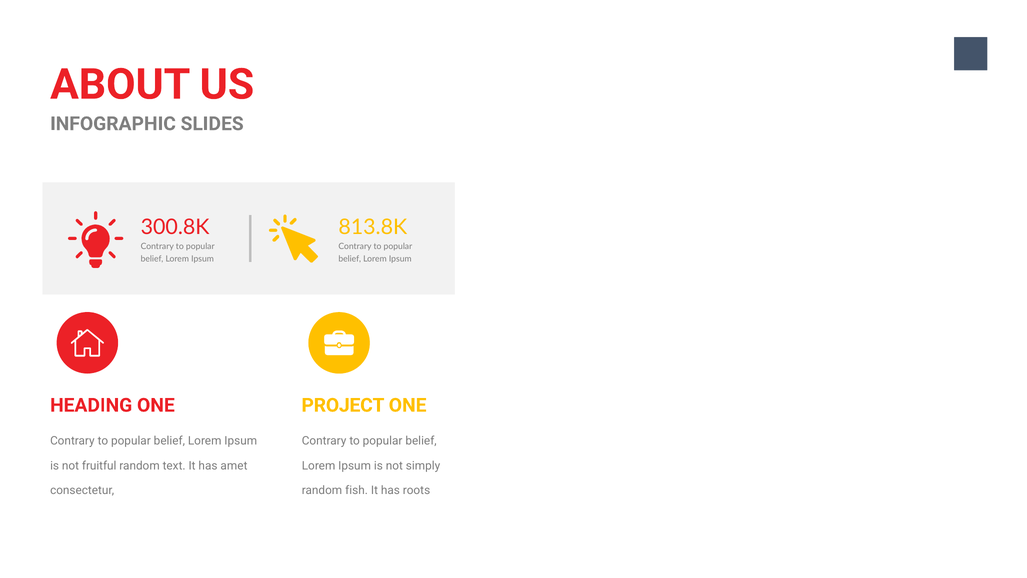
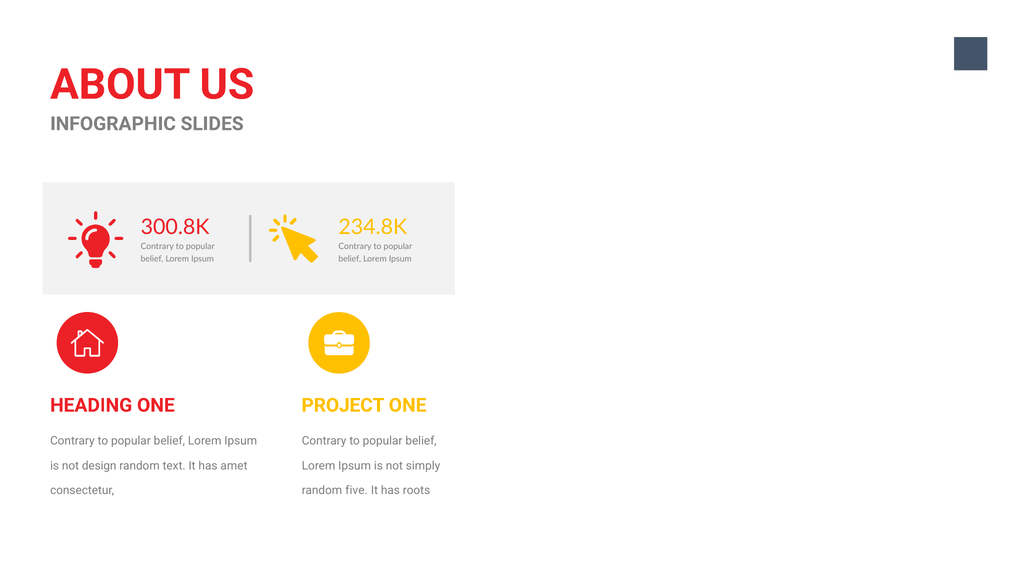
813.8K: 813.8K -> 234.8K (373, 227)
fruitful: fruitful -> design (99, 465)
fish: fish -> five (357, 490)
